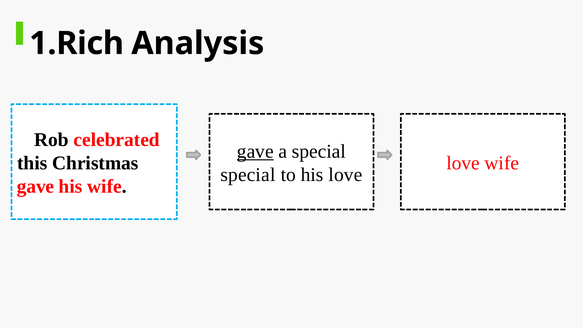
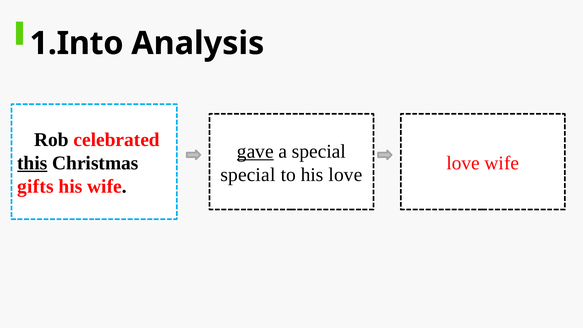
1.Rich: 1.Rich -> 1.Into (77, 43)
this underline: none -> present (32, 163)
gave: gave -> gifts (35, 186)
